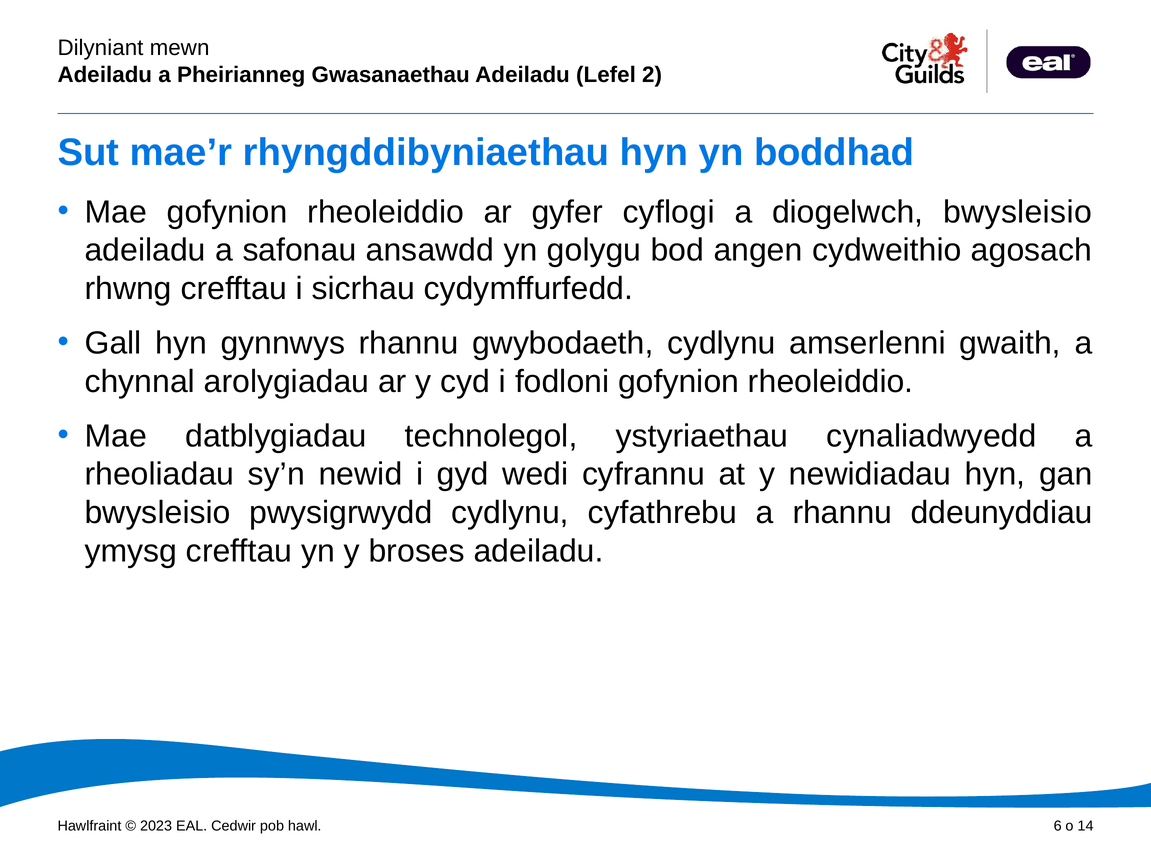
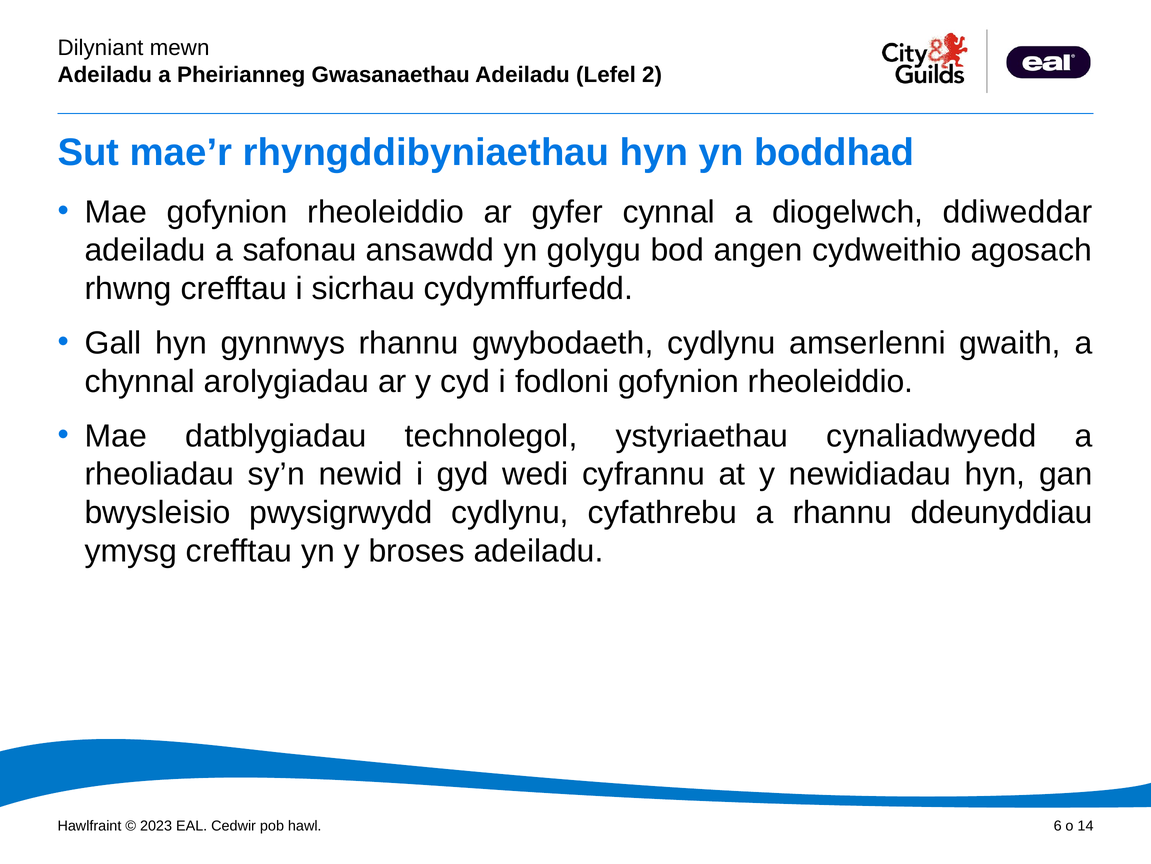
cyflogi: cyflogi -> cynnal (669, 212)
diogelwch bwysleisio: bwysleisio -> ddiweddar (1018, 212)
